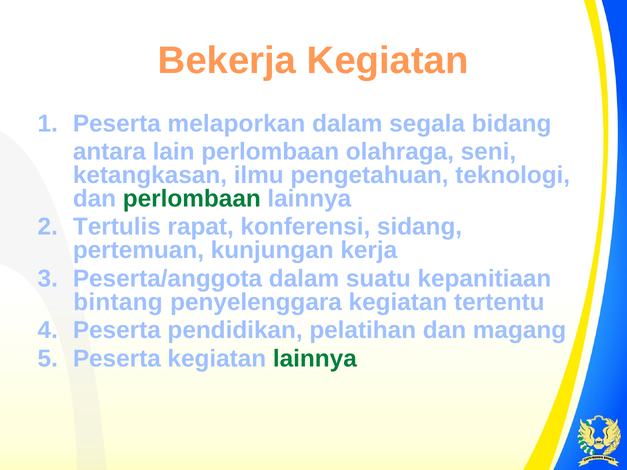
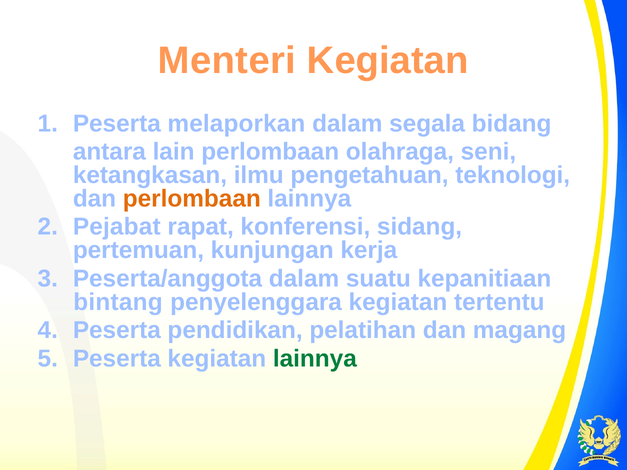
Bekerja: Bekerja -> Menteri (227, 61)
perlombaan colour: green -> orange (192, 199)
Tertulis: Tertulis -> Pejabat (117, 227)
